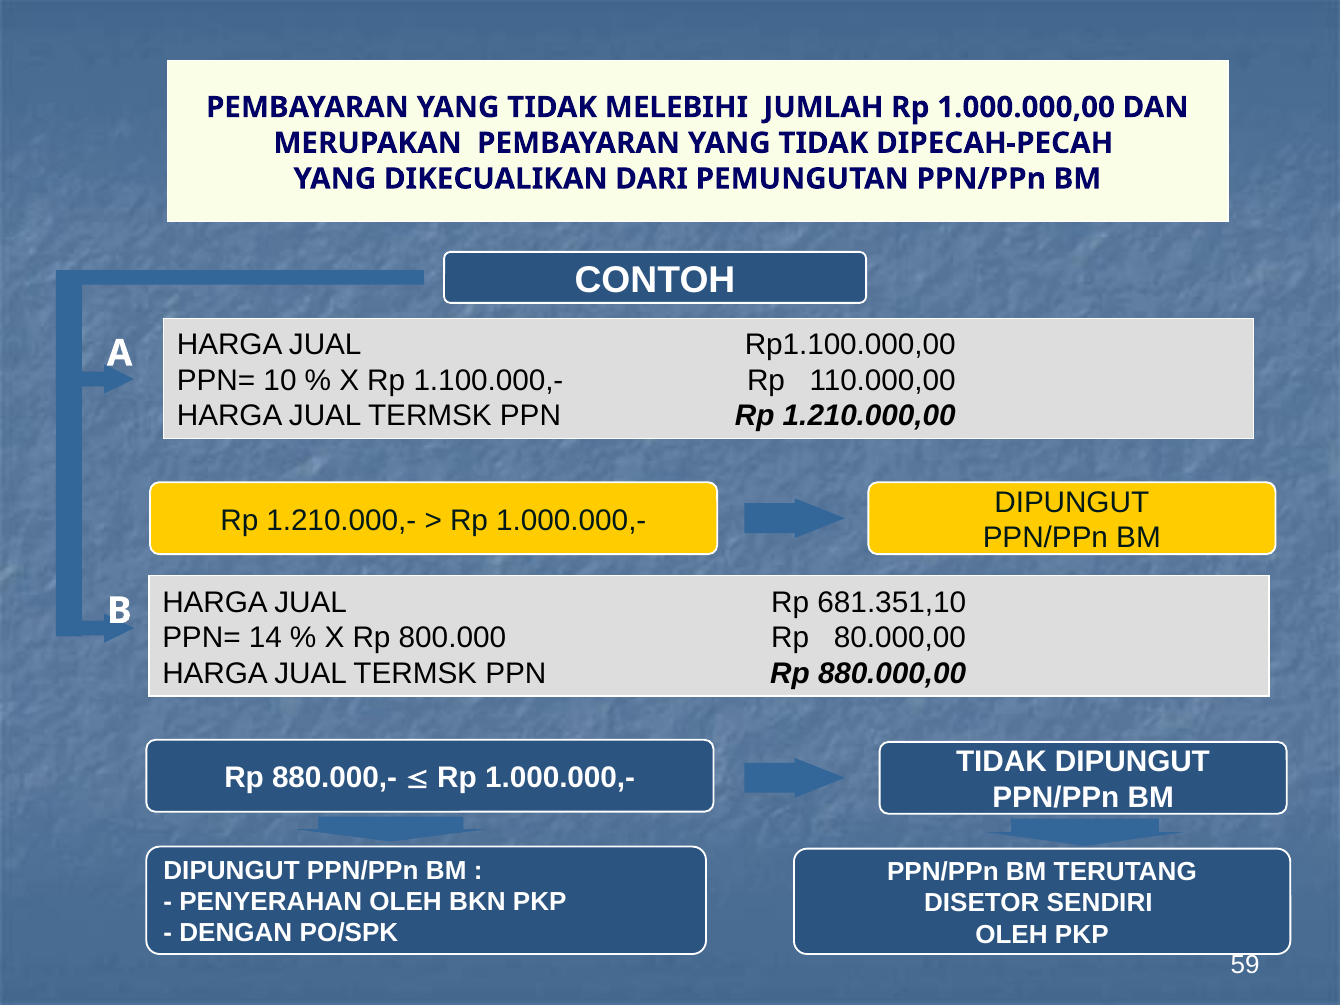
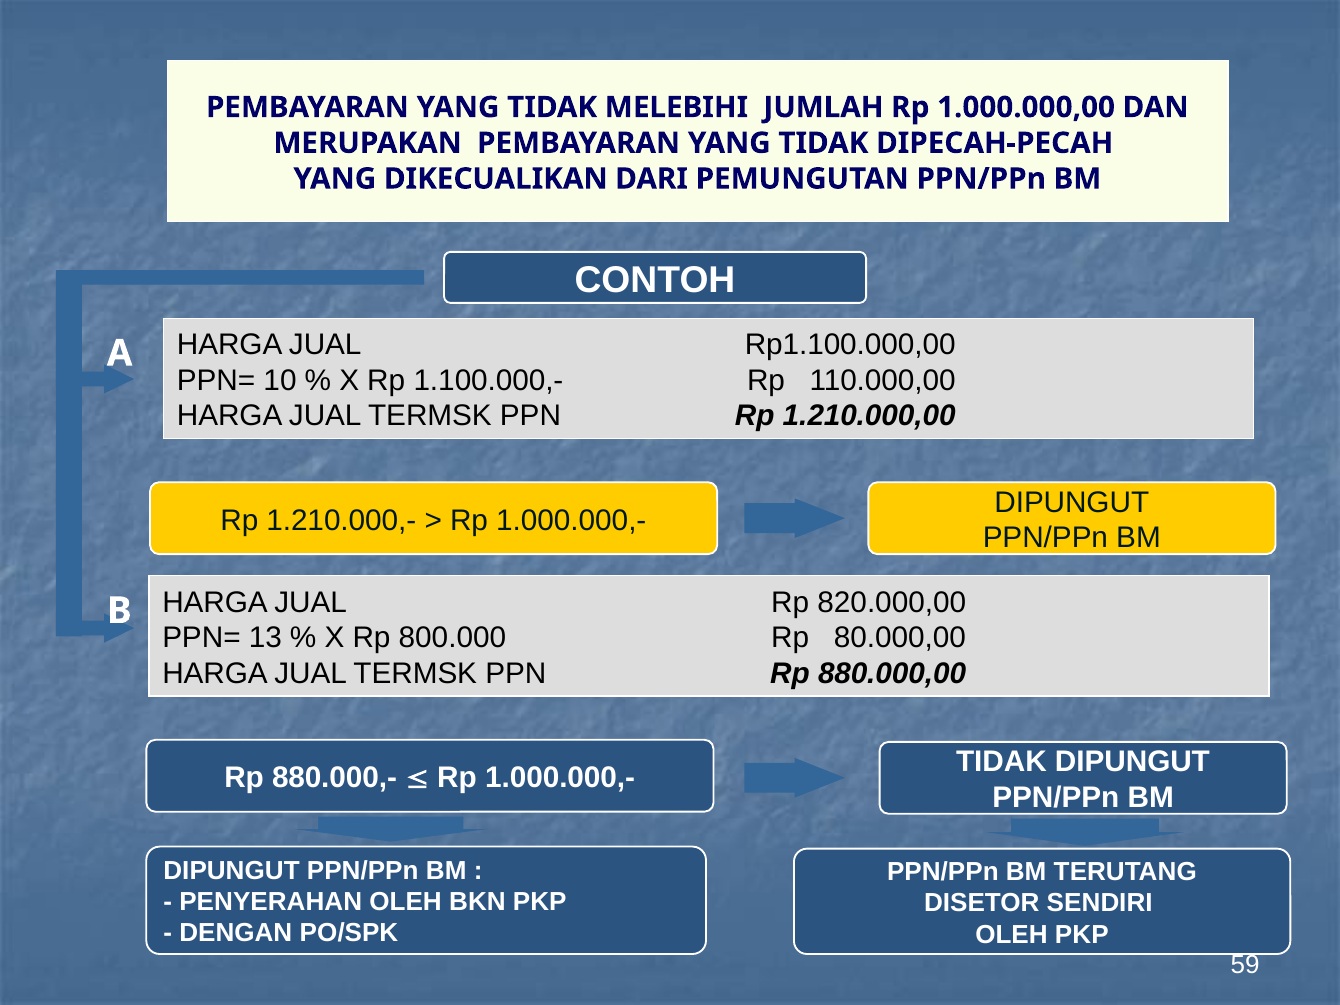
681.351,10: 681.351,10 -> 820.000,00 (892, 602)
14: 14 -> 13 (265, 638)
